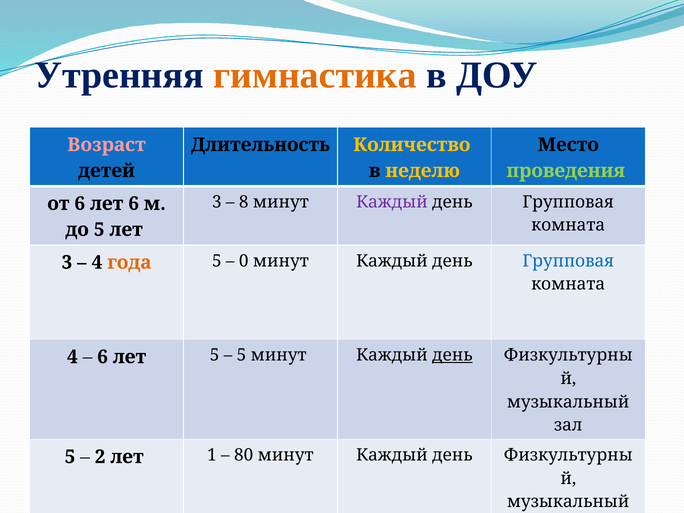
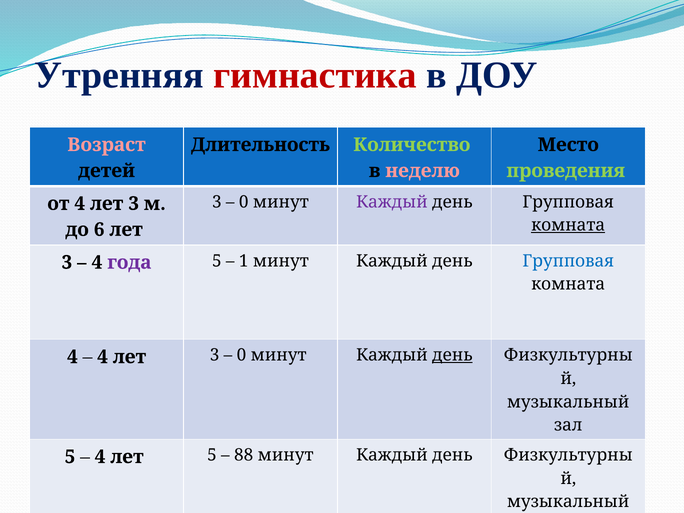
гимнастика colour: orange -> red (315, 75)
Количество colour: yellow -> light green (412, 145)
неделю colour: yellow -> pink (423, 171)
8: 8 -> 0 (244, 202)
от 6: 6 -> 4 (80, 204)
6: 6 -> 3 (134, 204)
комната underline: none -> present (568, 225)
до 5: 5 -> 6 (99, 230)
года colour: orange -> purple (129, 262)
0: 0 -> 1 (244, 261)
6: 6 -> 4 (103, 357)
5: 5 -> 3 (215, 355)
5: 5 -> 0 (241, 355)
2: 2 -> 4 (100, 457)
лет 1: 1 -> 5 (212, 455)
80: 80 -> 88 (244, 455)
